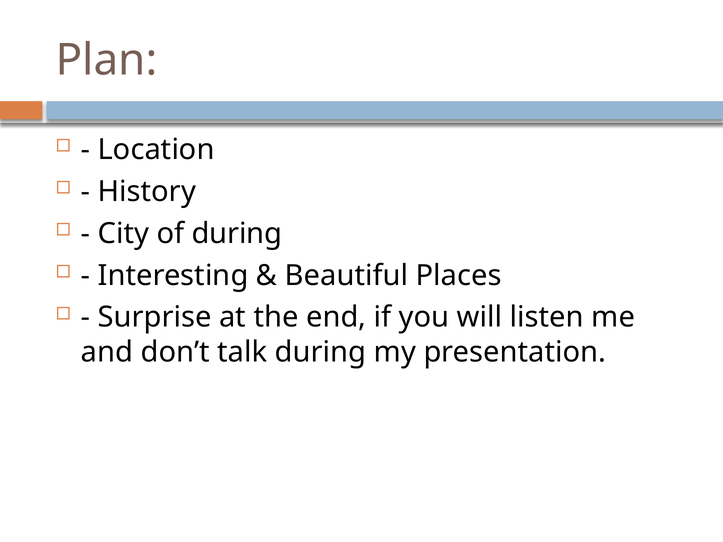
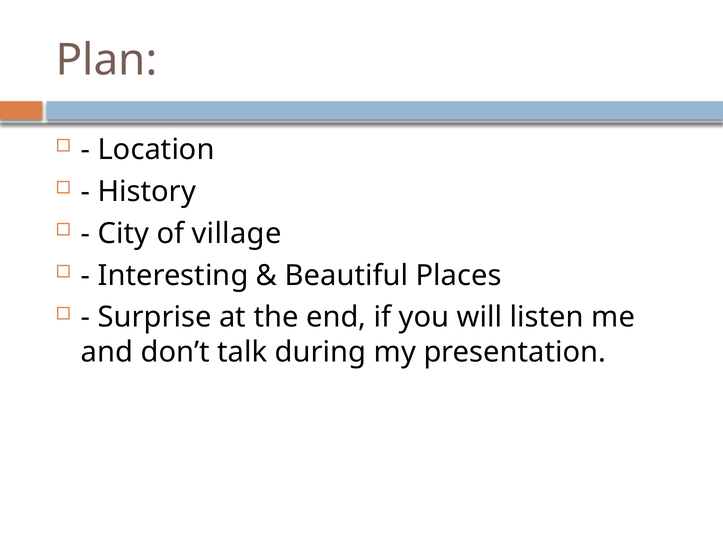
of during: during -> village (237, 234)
